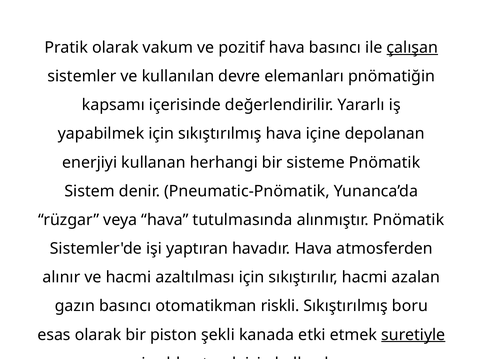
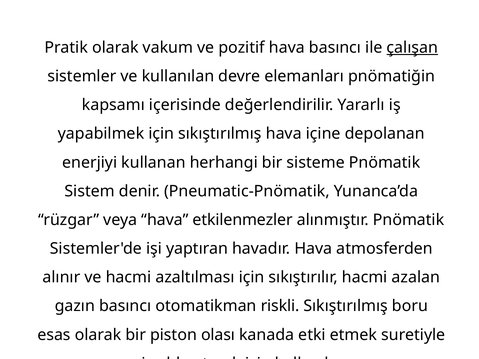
tutulmasında: tutulmasında -> etkilenmezler (243, 220)
şekli: şekli -> olası (218, 335)
suretiyle underline: present -> none (413, 335)
